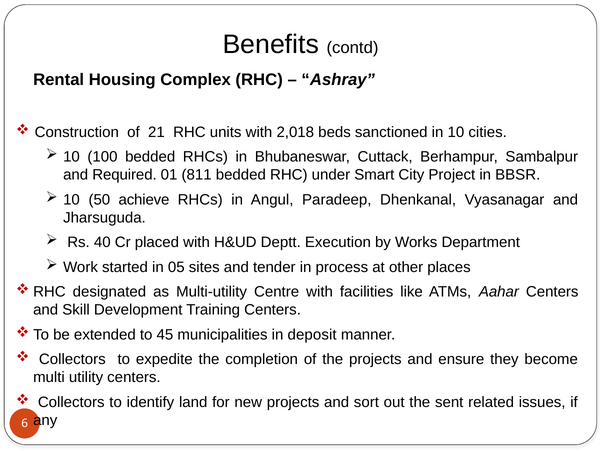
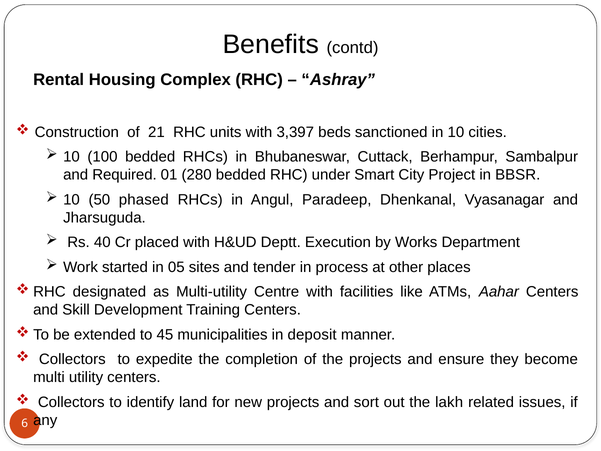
2,018: 2,018 -> 3,397 (295, 132)
811: 811 -> 280 (197, 175)
achieve: achieve -> phased (144, 200)
sent: sent -> lakh (449, 402)
